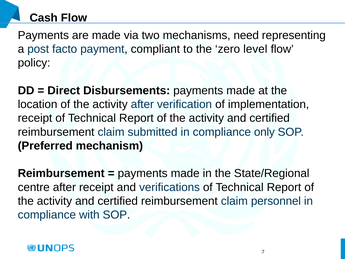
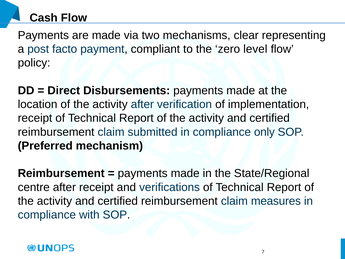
need: need -> clear (246, 35)
personnel: personnel -> measures (276, 201)
